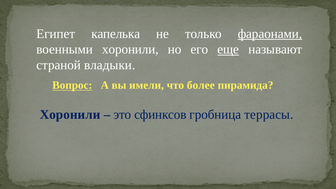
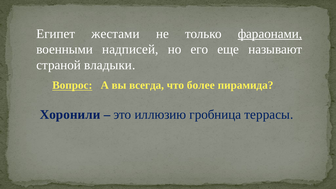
капелька: капелька -> жестами (116, 34)
военными хоронили: хоронили -> надписей (130, 49)
еще underline: present -> none (228, 49)
имели: имели -> всегда (147, 85)
сфинксов: сфинксов -> иллюзию (160, 114)
